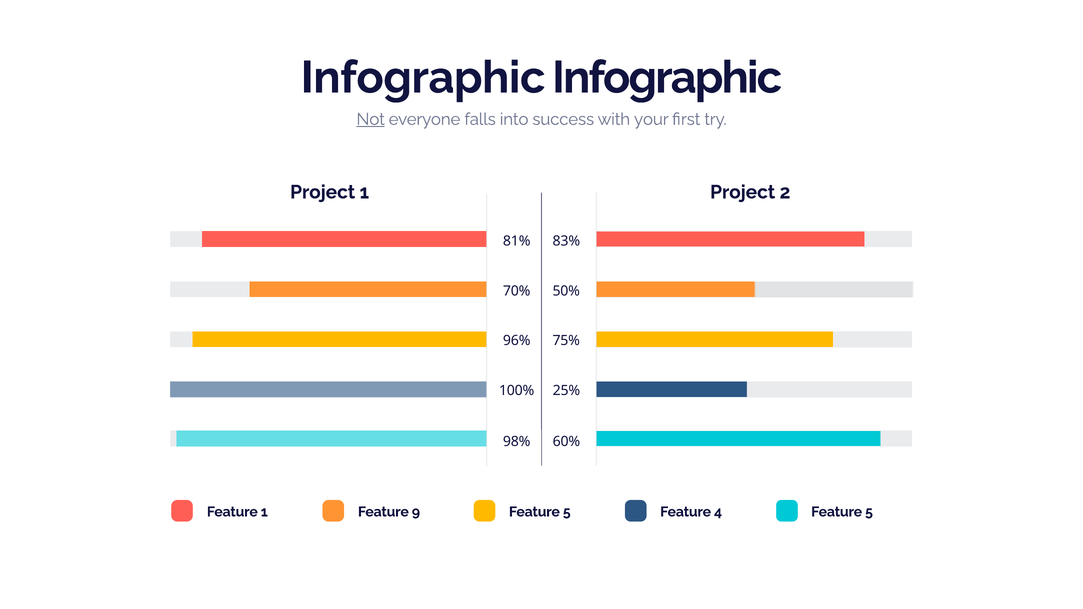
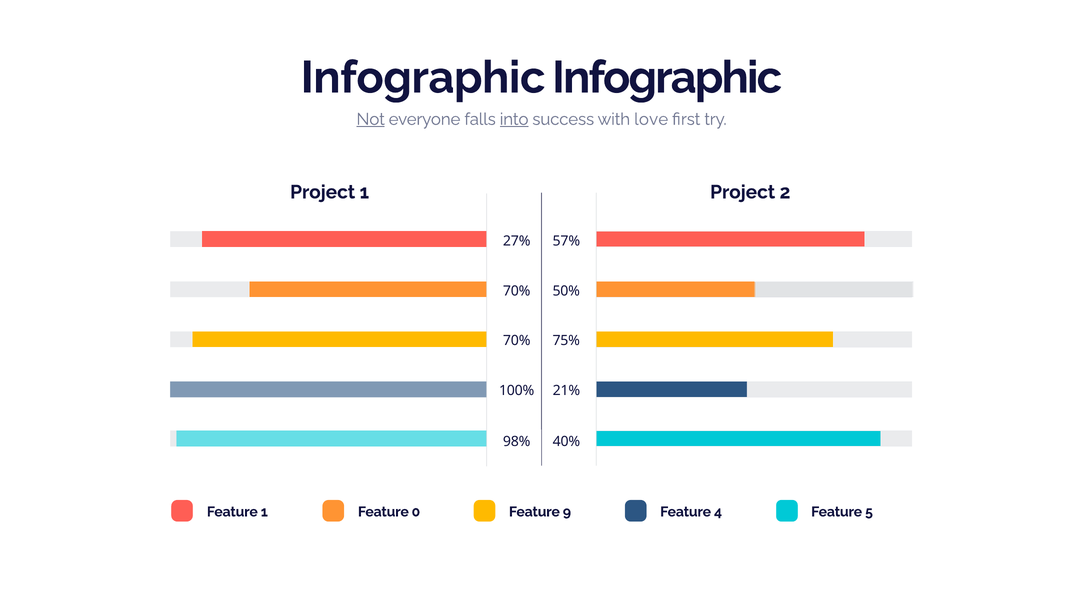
into underline: none -> present (514, 119)
your: your -> love (651, 119)
81%: 81% -> 27% (517, 241)
83%: 83% -> 57% (566, 241)
96%: 96% -> 70% (517, 341)
25%: 25% -> 21% (566, 391)
60%: 60% -> 40% (566, 442)
9: 9 -> 0 (416, 512)
5: 5 -> 9 (567, 512)
